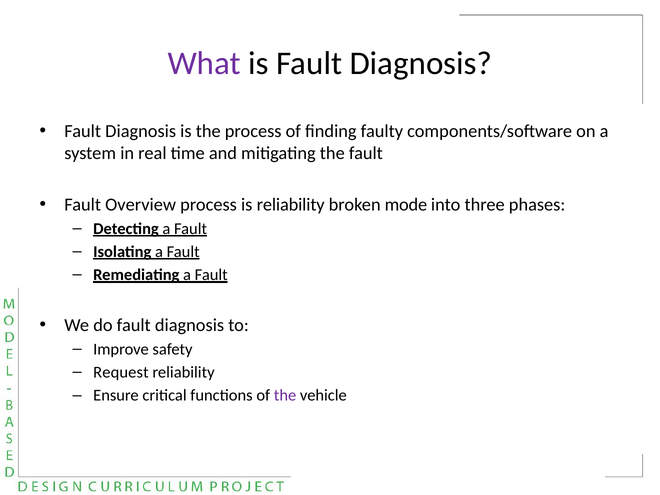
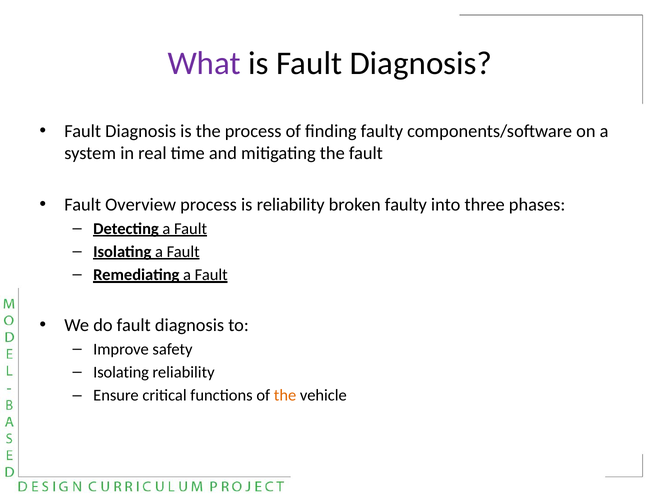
broken mode: mode -> faulty (406, 205)
Request: Request -> Isolating (121, 372)
the colour: purple -> orange (285, 396)
